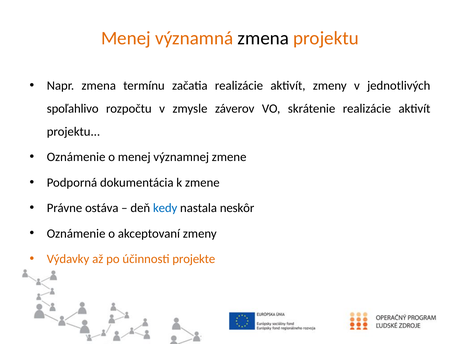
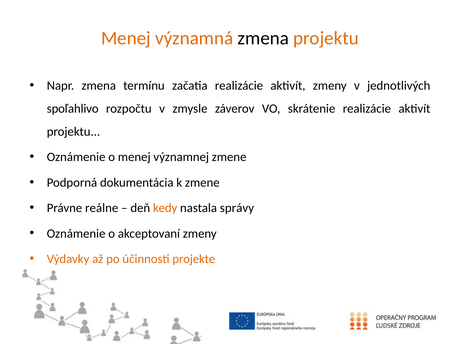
ostáva: ostáva -> reálne (102, 208)
kedy colour: blue -> orange (165, 208)
neskôr: neskôr -> správy (237, 208)
